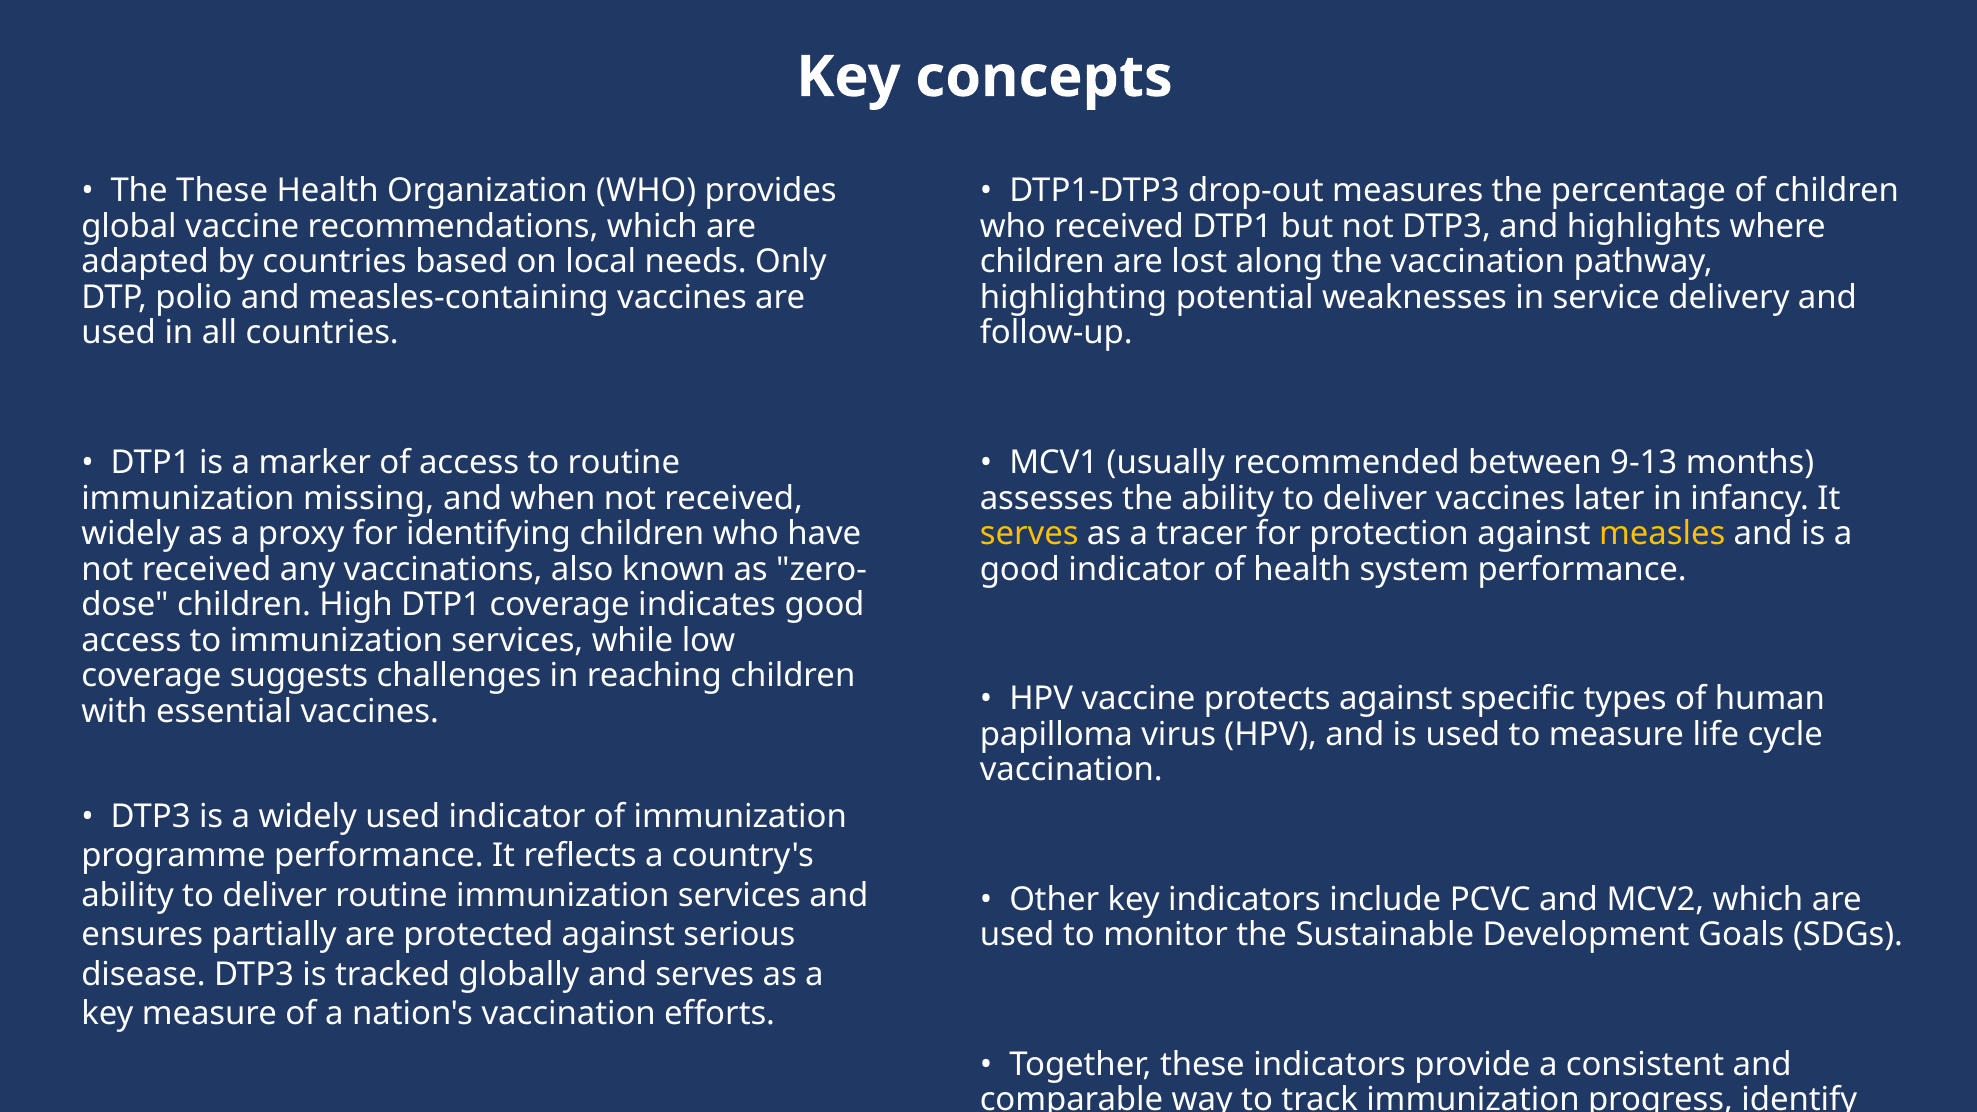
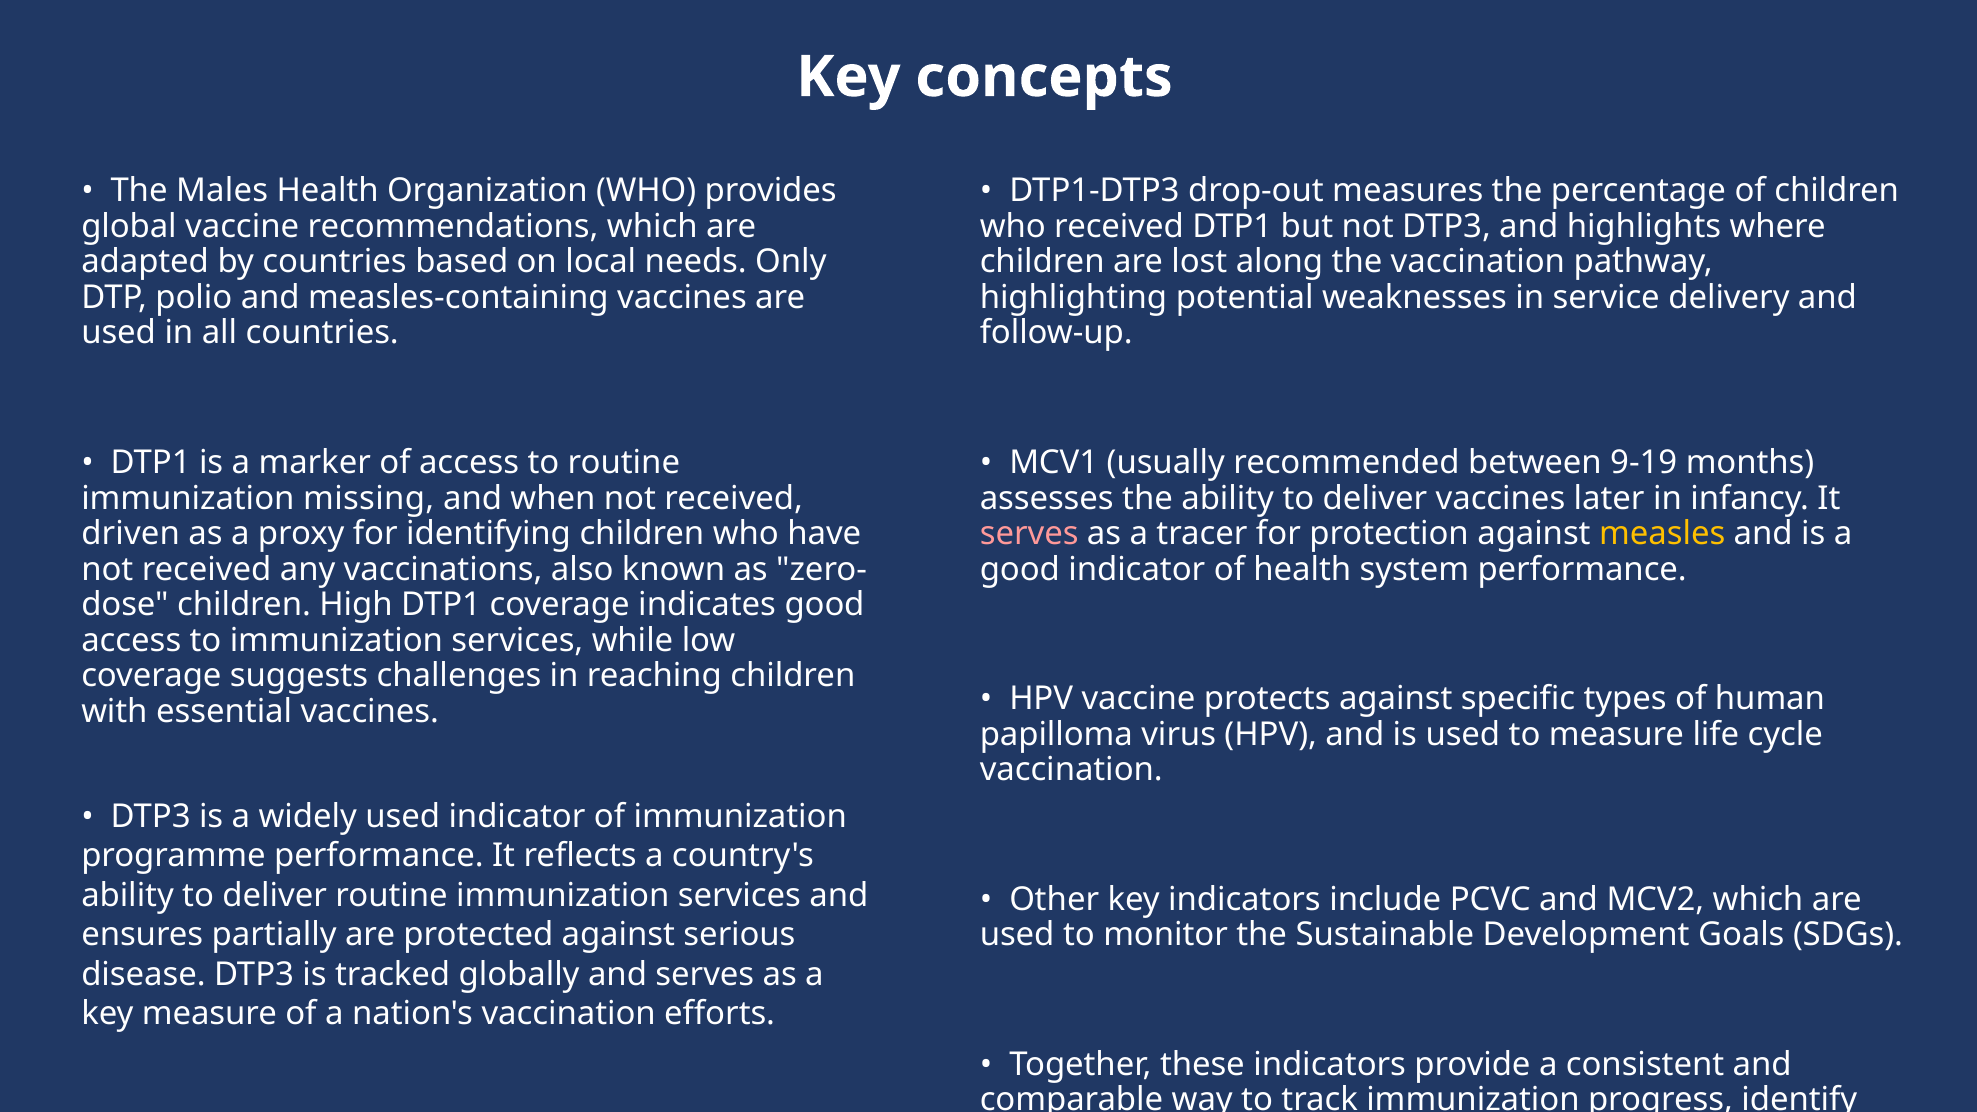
The These: These -> Males (222, 191)
9-13: 9-13 -> 9-19 (1644, 463)
widely: widely -> driven (131, 534)
serves colour: yellow -> pink (1029, 534)
